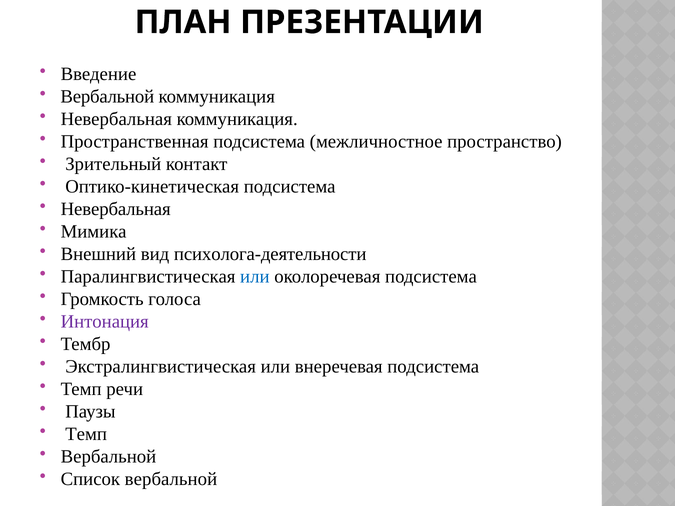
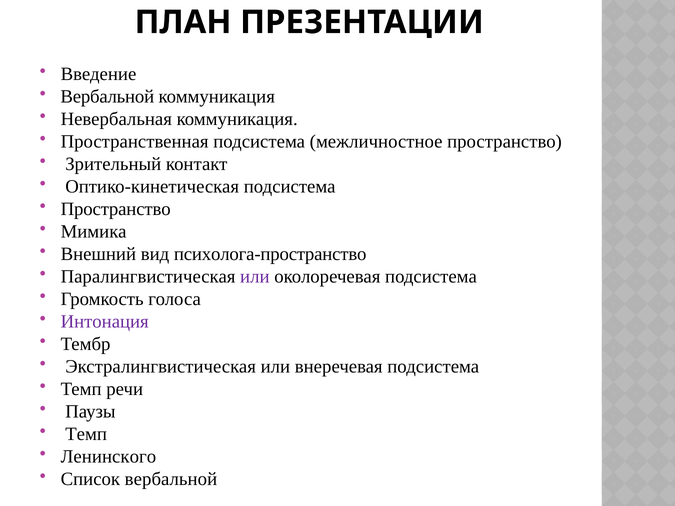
Невербальная: Невербальная -> Пространство (116, 209)
психолога-деятельности: психолога-деятельности -> психолога-пространство (270, 254)
или colour: blue -> purple (255, 276)
Вербальной: Вербальной -> Ленинского (108, 457)
